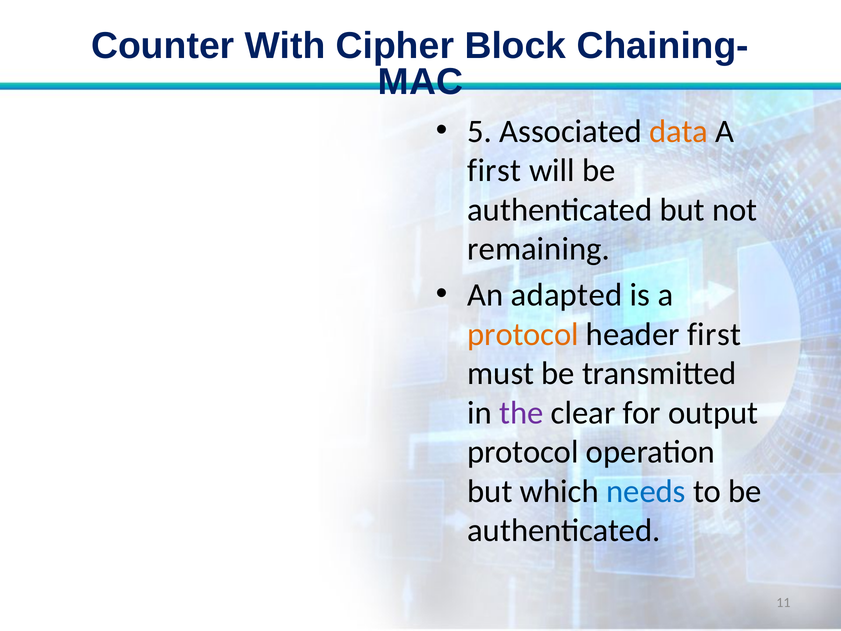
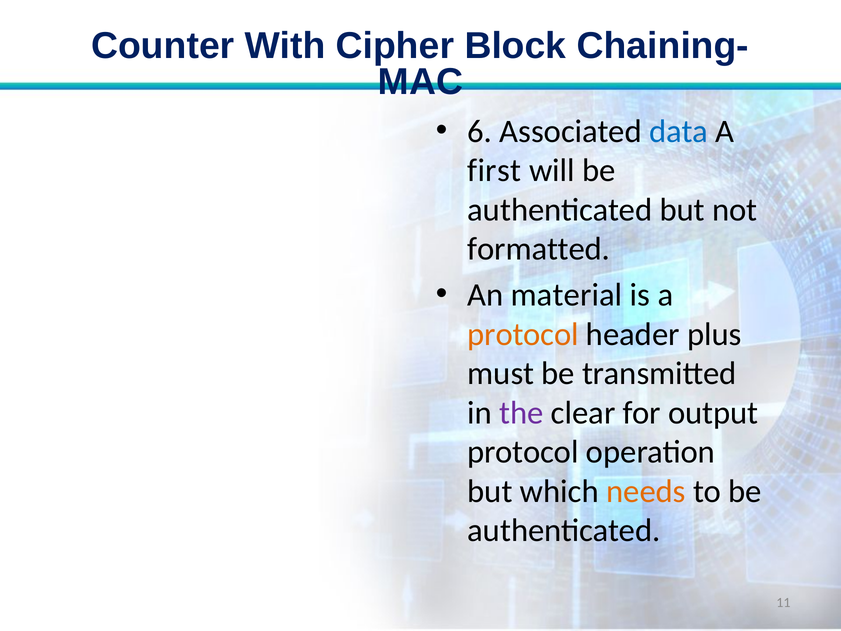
5: 5 -> 6 (480, 131)
data colour: orange -> blue (679, 131)
remaining: remaining -> formatted (539, 249)
adapted: adapted -> material (567, 295)
header first: first -> plus (714, 334)
needs colour: blue -> orange (646, 491)
